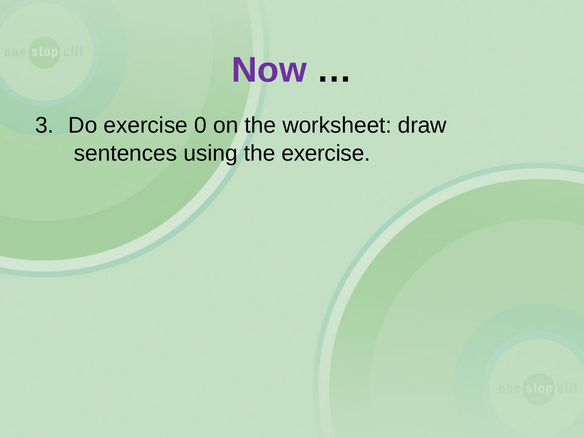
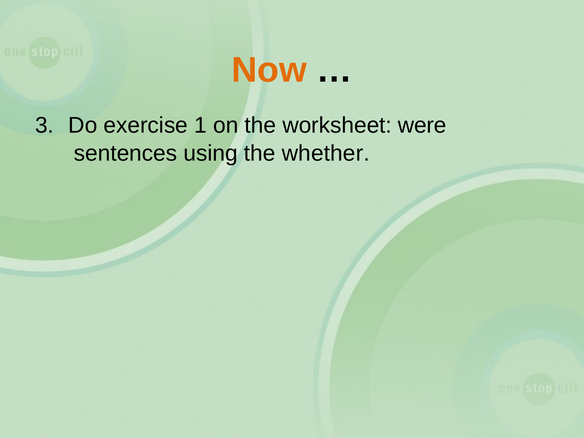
Now colour: purple -> orange (269, 70)
0: 0 -> 1 (200, 125)
draw: draw -> were (422, 125)
the exercise: exercise -> whether (326, 153)
